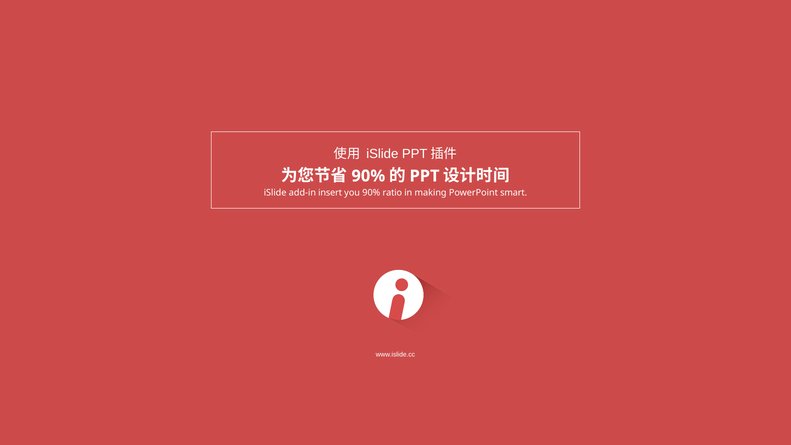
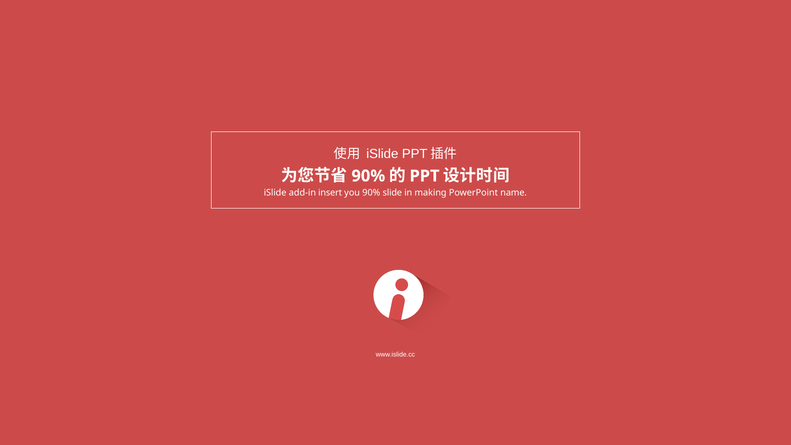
ratio: ratio -> slide (392, 193)
smart: smart -> name (514, 193)
